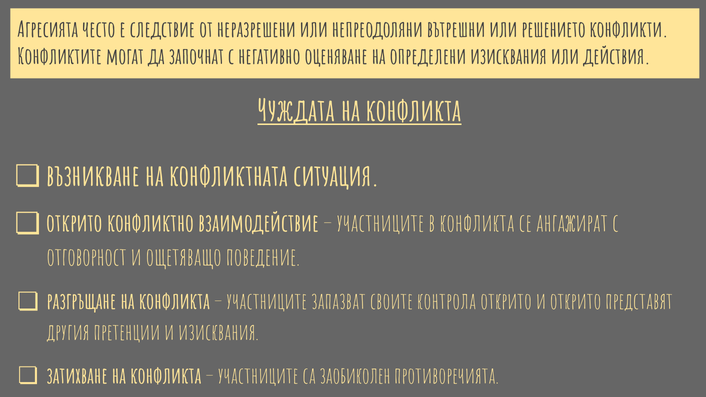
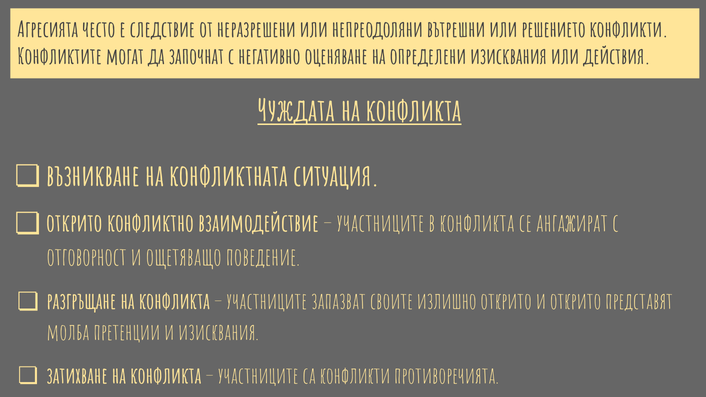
контрола: контрола -> излишно (447, 302)
другия: другия -> молба (68, 333)
са заобиколен: заобиколен -> конфликти (355, 376)
